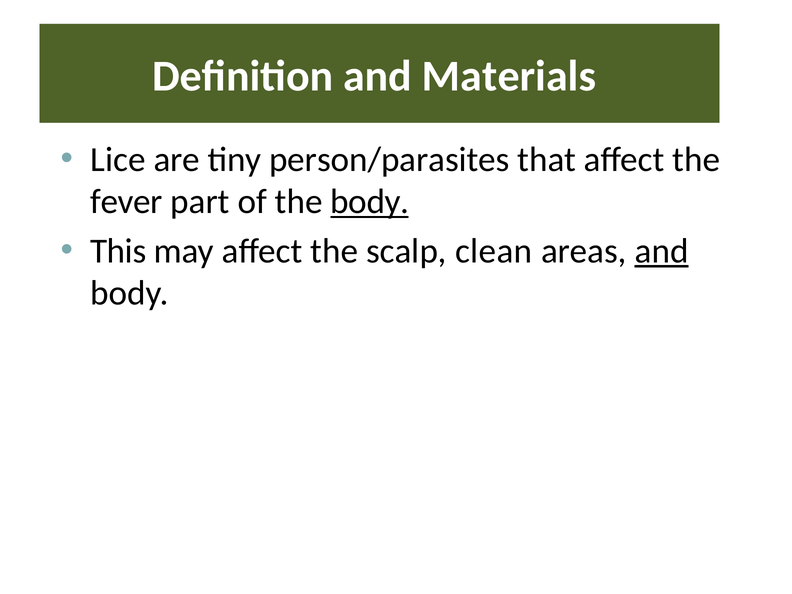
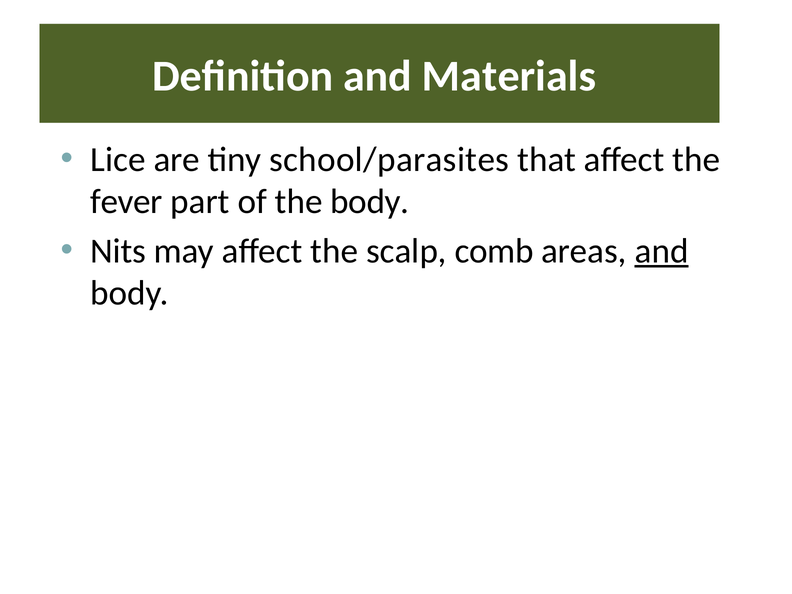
person/parasites: person/parasites -> school/parasites (389, 160)
body underline: present -> none (370, 202)
This: This -> Nits (118, 251)
clean: clean -> comb (494, 251)
